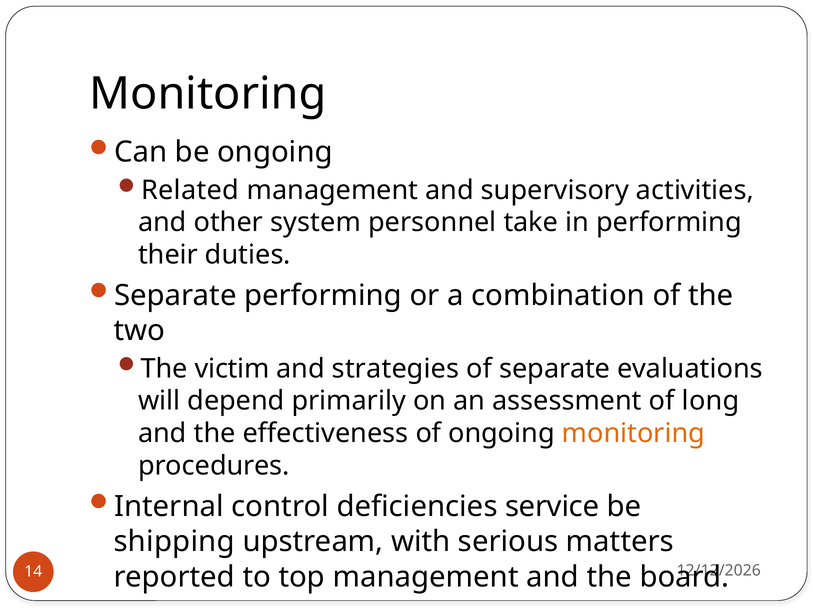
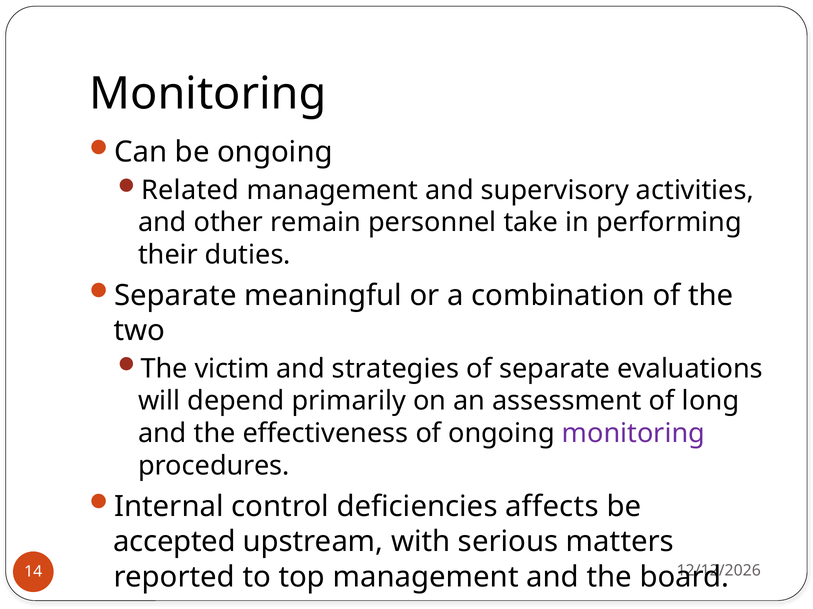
system: system -> remain (316, 223)
Separate performing: performing -> meaningful (323, 296)
monitoring colour: orange -> purple (633, 434)
service: service -> affects (552, 507)
shipping: shipping -> accepted (174, 542)
